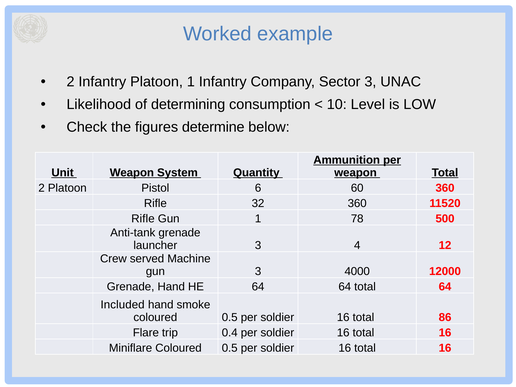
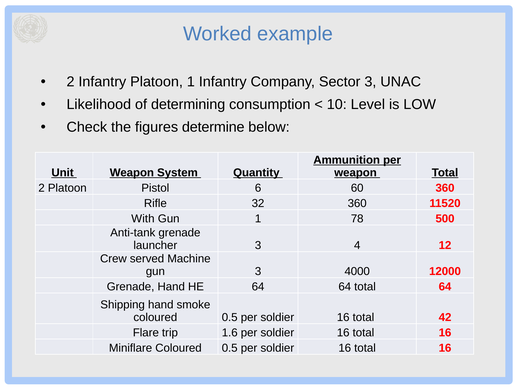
Rifle: Rifle -> With (143, 219)
Included: Included -> Shipping (123, 305)
86: 86 -> 42 (445, 317)
0.4: 0.4 -> 1.6 (230, 333)
